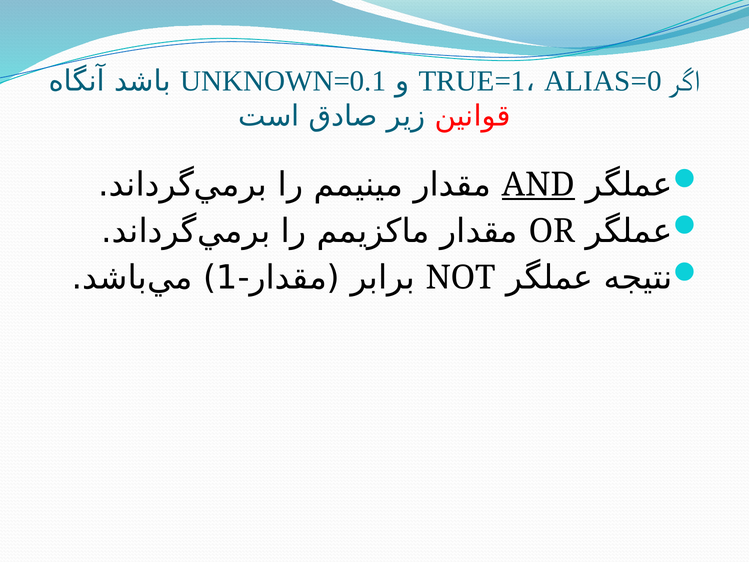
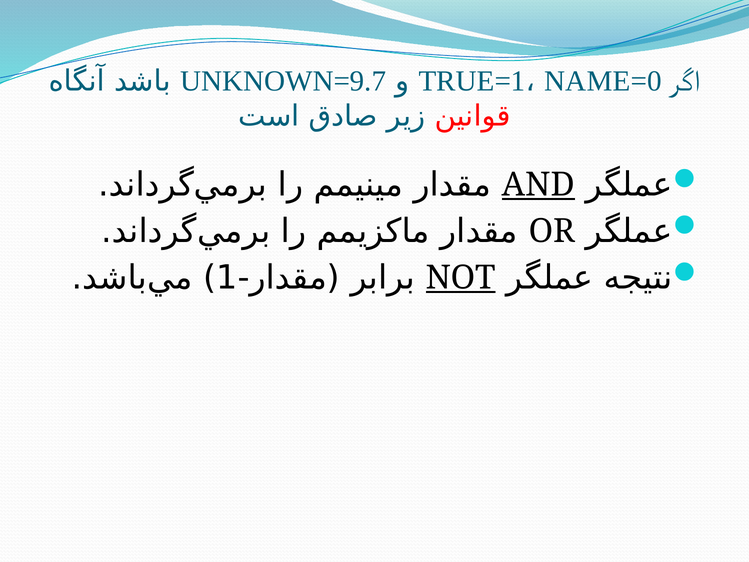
UNKNOWN=0.1: UNKNOWN=0.1 -> UNKNOWN=9.7 (283, 81)
ALIAS=0: ALIAS=0 -> NAME=0 (603, 81)
NOT underline: none -> present (461, 278)
